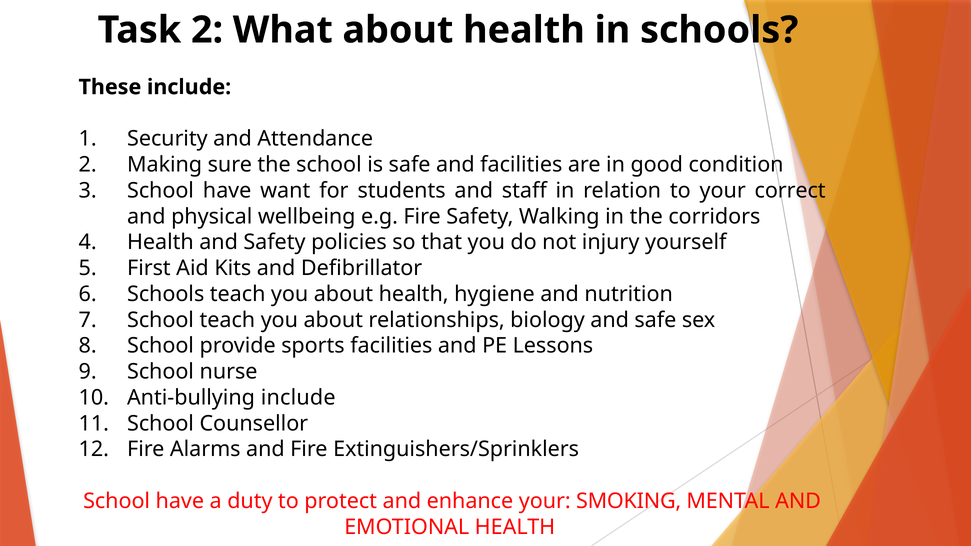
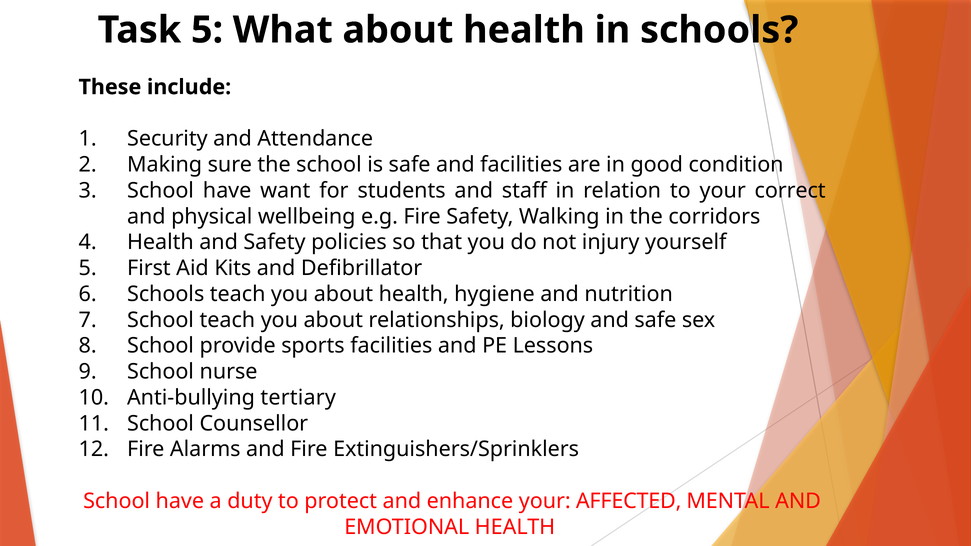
Task 2: 2 -> 5 (207, 30)
Anti-bullying include: include -> tertiary (298, 398)
SMOKING: SMOKING -> AFFECTED (629, 501)
